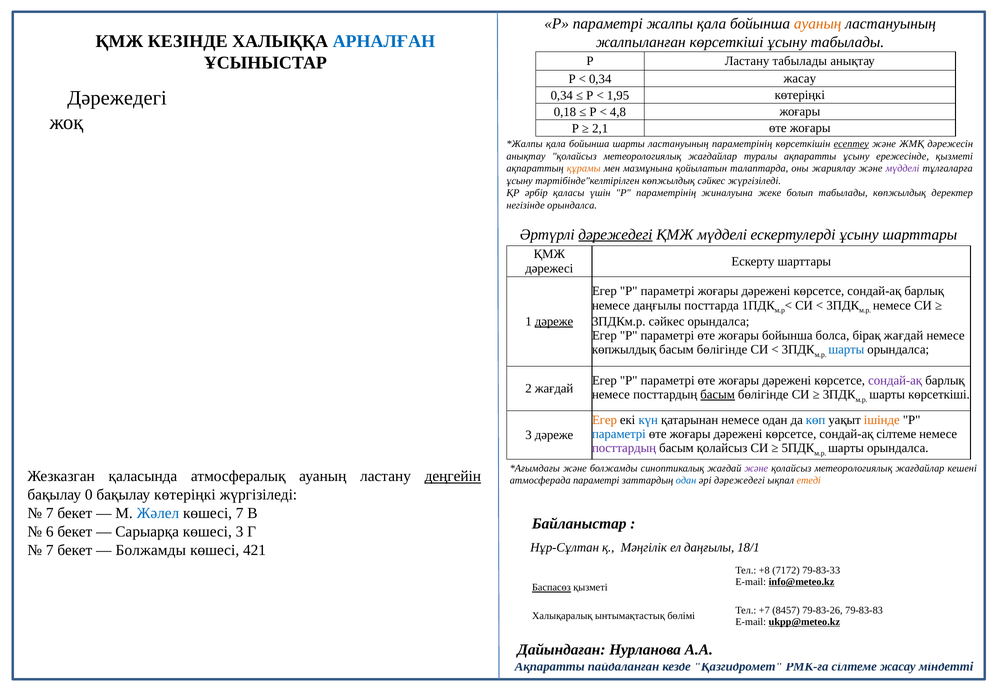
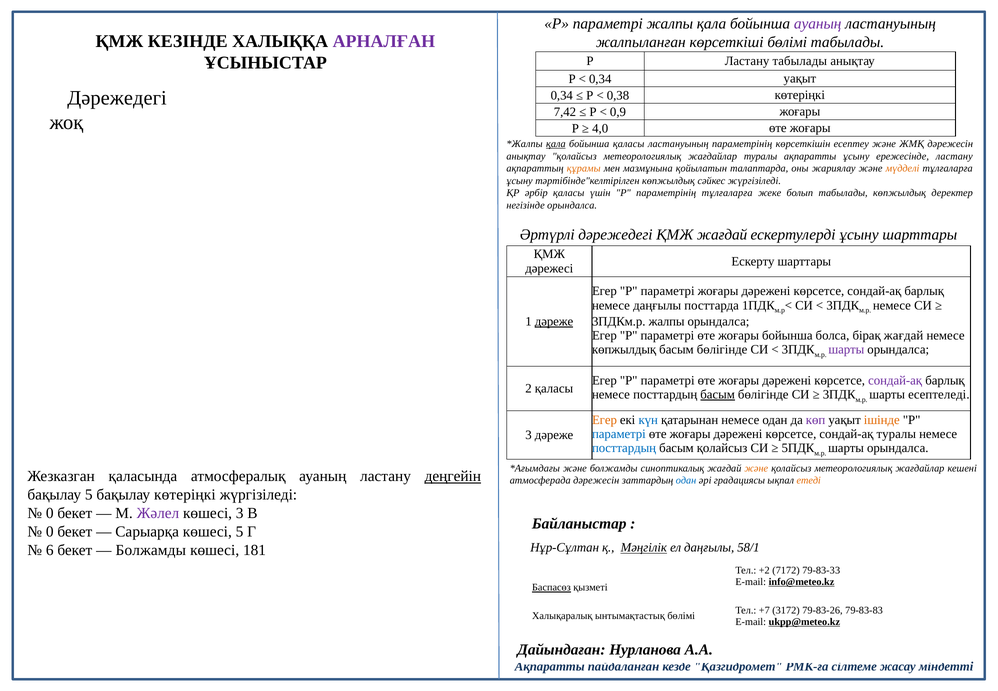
ауаның colour: orange -> purple (818, 24)
АРНАЛҒАН colour: blue -> purple (384, 41)
көрсеткіші ұсыну: ұсыну -> бөлімі (787, 42)
0,34 жасау: жасау -> уақыт (800, 78)
1,95: 1,95 -> 0,38 (618, 95)
0,18: 0,18 -> 7,42 (565, 112)
4,8: 4,8 -> 0,9 (618, 112)
2,1: 2,1 -> 4,0 (600, 128)
қала underline: none -> present (556, 144)
бойынша шарты: шарты -> қаласы (629, 144)
есептеу underline: present -> none (851, 144)
ережесінде қызметі: қызметі -> ластану (954, 156)
мүдделі colour: purple -> orange (903, 169)
параметрінің жиналуына: жиналуына -> тұлғаларға (727, 193)
дәрежедегі underline: present -> none (615, 234)
ҚМЖ мүдделі: мүдделі -> жағдай (722, 234)
3ПДКм.р сәйкес: сәйкес -> жалпы (667, 321)
шарты colour: blue -> purple (846, 350)
2 жағдай: жағдай -> қаласы (554, 388)
шарты көрсеткіші: көрсеткіші -> есептеледі (939, 395)
көп colour: blue -> purple (816, 420)
сондай-ақ сілтеме: сілтеме -> туралы (896, 434)
посттардың colour: purple -> blue (624, 448)
және colour: purple -> orange (756, 468)
атмосферада параметрі: параметрі -> дәрежесін (596, 480)
әрі дәрежедегі: дәрежедегі -> градациясы (739, 480)
бақылау 0: 0 -> 5 (89, 495)
7: 7 -> 0 (50, 513)
Жәлел colour: blue -> purple (158, 513)
көшесі 7: 7 -> 3 (240, 513)
6: 6 -> 0 (50, 532)
көшесі 3: 3 -> 5 (240, 532)
Мәңгілік underline: none -> present (644, 548)
18/1: 18/1 -> 58/1 (748, 548)
7: 7 -> 6 (50, 550)
421: 421 -> 181 (255, 550)
+8: +8 -> +2 (764, 570)
8457: 8457 -> 3172 (786, 610)
